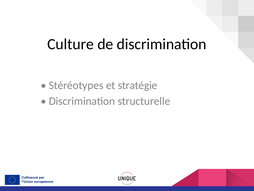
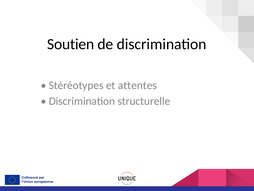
Culture: Culture -> Soutien (71, 44)
stratégie: stratégie -> attentes (137, 85)
